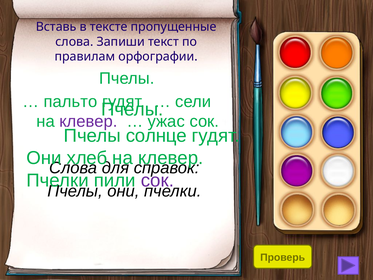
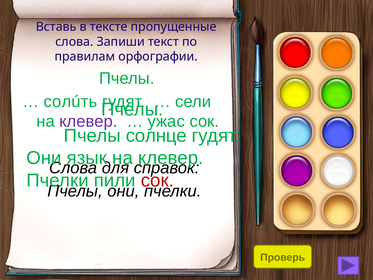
пальто: пальто -> солúть (70, 101)
хлеб: хлеб -> язык (87, 158)
сок colour: purple -> red (157, 180)
